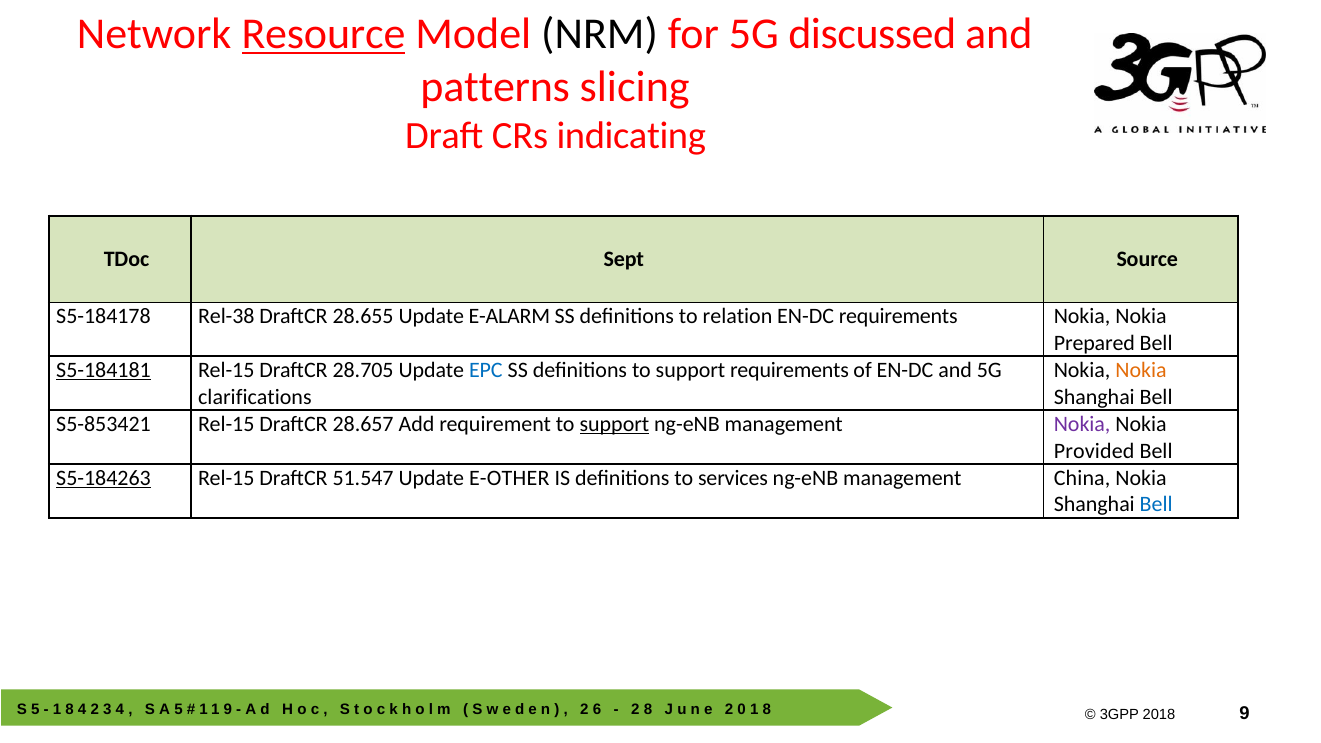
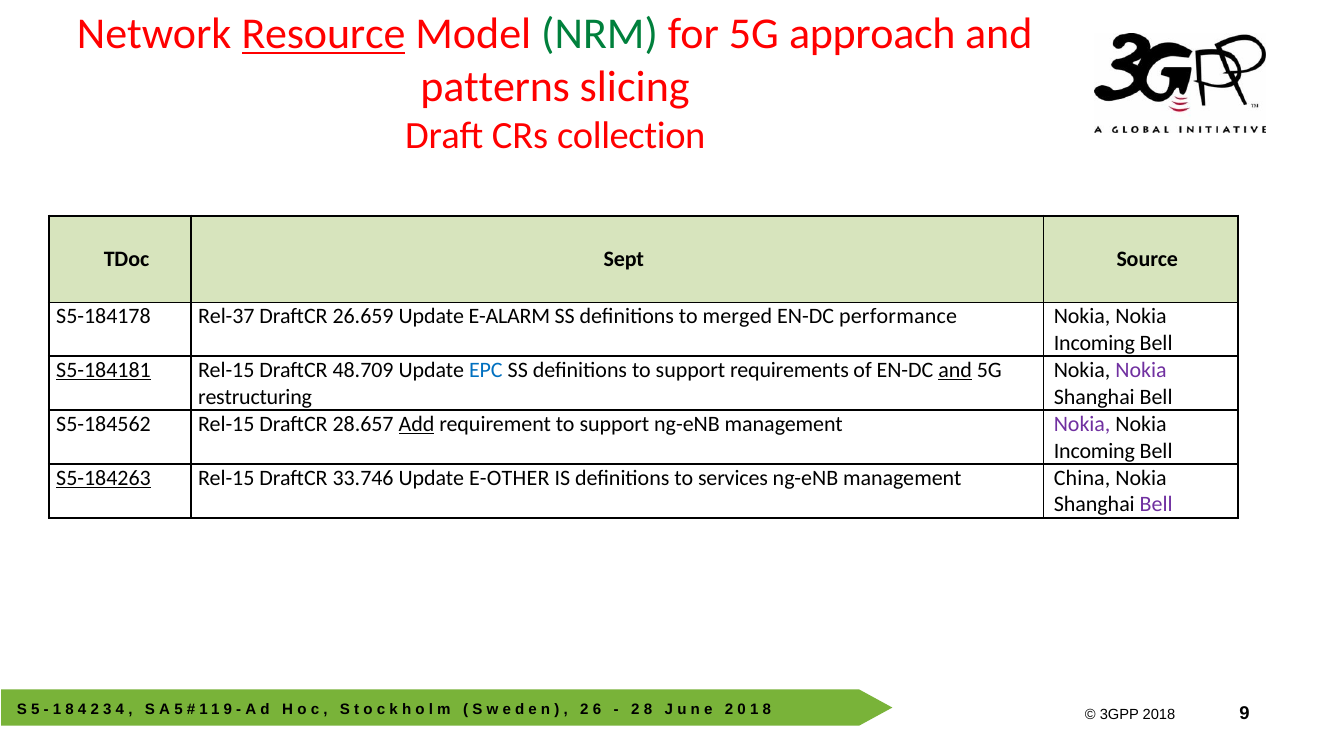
NRM colour: black -> green (600, 34)
discussed: discussed -> approach (872, 34)
indicating: indicating -> collection (631, 136)
Rel-38: Rel-38 -> Rel-37 (226, 316)
28.655: 28.655 -> 26.659 (363, 316)
relation: relation -> merged (737, 316)
EN-DC requirements: requirements -> performance (898, 316)
Prepared: Prepared -> Incoming (1094, 343)
28.705: 28.705 -> 48.709 (363, 370)
and underline: none -> present (955, 370)
Nokia colour: orange -> purple (1141, 370)
clarifications: clarifications -> restructuring (255, 397)
S5-853421: S5-853421 -> S5-184562 (103, 424)
Add underline: none -> present (416, 424)
support underline: present -> none (614, 424)
Provided: Provided -> Incoming (1094, 451)
51.547: 51.547 -> 33.746 (363, 478)
Bell colour: blue -> purple (1156, 505)
